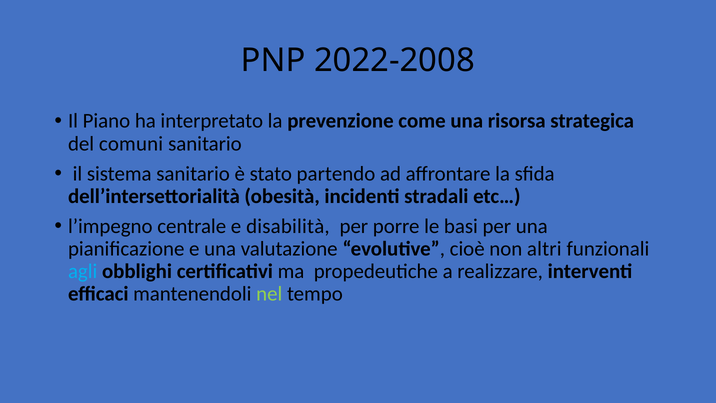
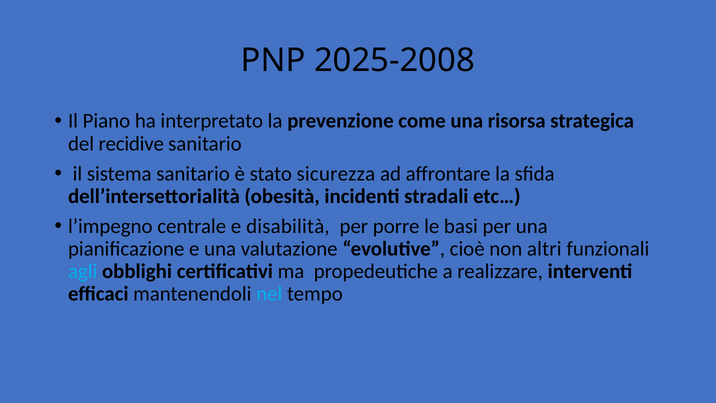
2022-2008: 2022-2008 -> 2025-2008 (394, 60)
comuni: comuni -> recidive (131, 144)
partendo: partendo -> sicurezza (336, 174)
nel colour: light green -> light blue (269, 294)
